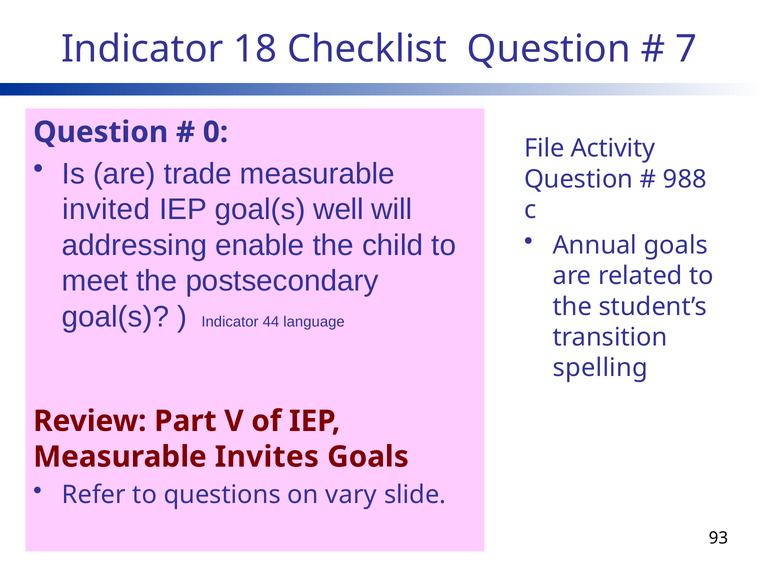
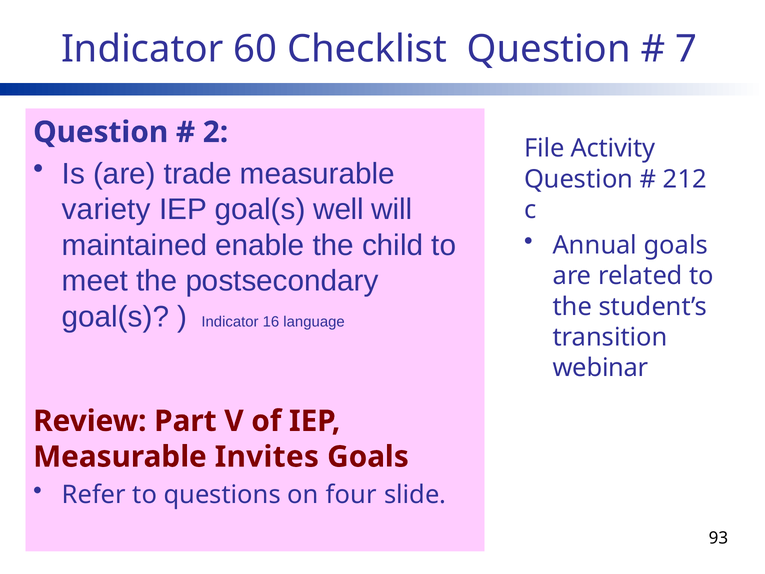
18: 18 -> 60 (255, 49)
0: 0 -> 2 (215, 132)
988: 988 -> 212 (685, 179)
invited: invited -> variety (106, 210)
addressing: addressing -> maintained (134, 245)
44: 44 -> 16 (271, 322)
spelling: spelling -> webinar (601, 368)
vary: vary -> four (351, 495)
